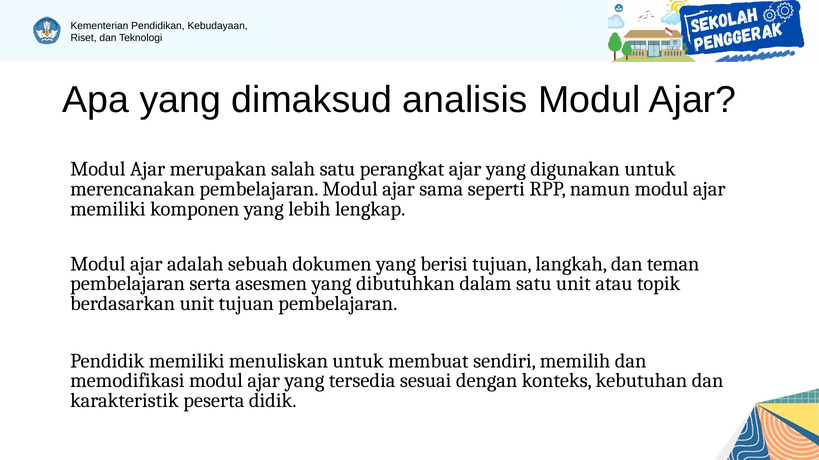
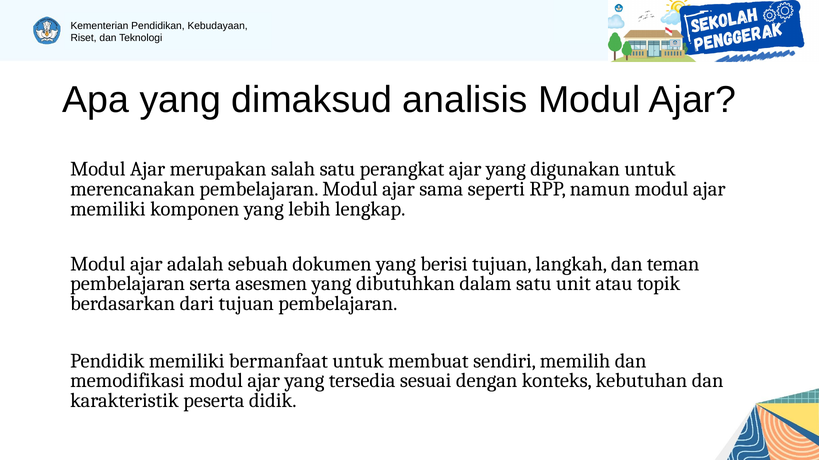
berdasarkan unit: unit -> dari (197, 304)
menuliskan: menuliskan -> bermanfaat (278, 361)
